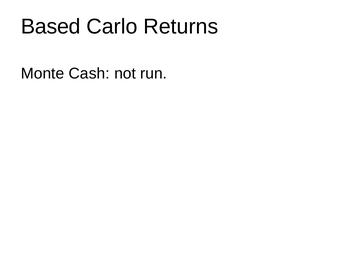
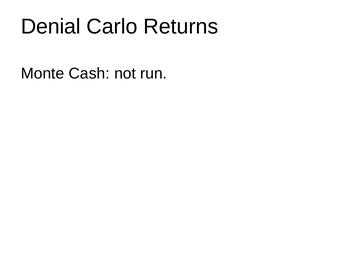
Based: Based -> Denial (51, 27)
